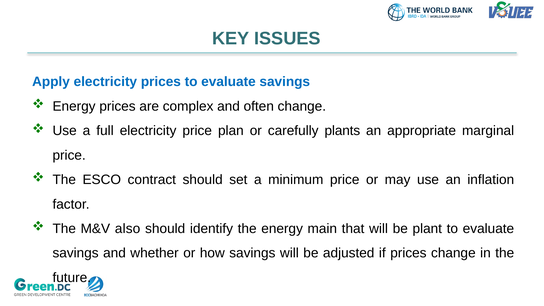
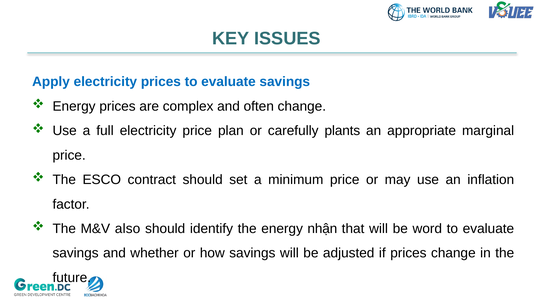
main: main -> nhận (322, 229)
plant: plant -> word (427, 229)
